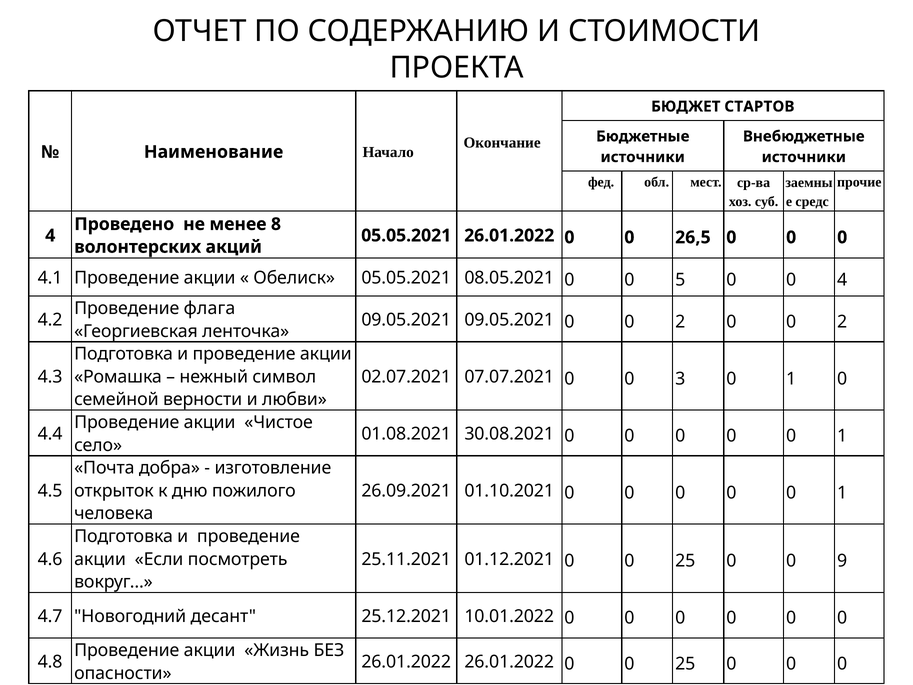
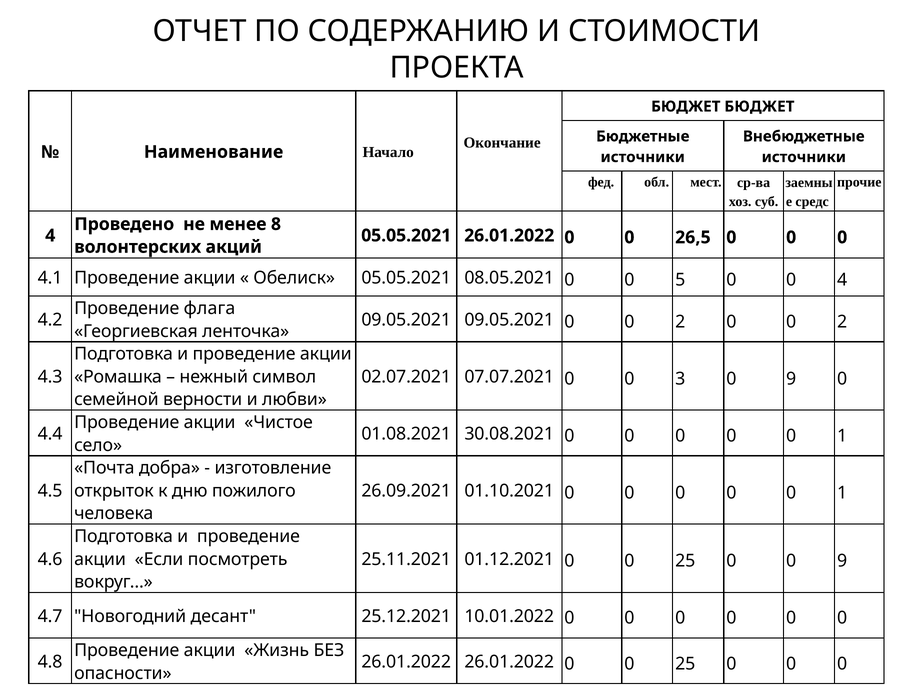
БЮДЖЕТ СТАРТОВ: СТАРТОВ -> БЮДЖЕТ (759, 107)
3 0 1: 1 -> 9 (791, 379)
